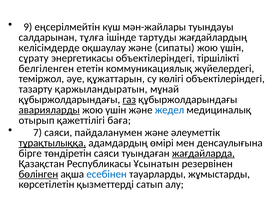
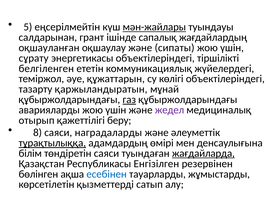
9: 9 -> 5 (28, 27)
мән-жайлары underline: none -> present (154, 27)
тұлға: тұлға -> грант (92, 37)
тартуды: тартуды -> сапалық (158, 37)
келiсiмдерде: келiсiмдерде -> оқшауланған (49, 48)
аварияларды underline: present -> none (49, 110)
жедел colour: blue -> purple (170, 110)
баға: баға -> беру (119, 120)
7: 7 -> 8 (38, 132)
пайдаланумен: пайдаланумен -> наградаларды (108, 132)
бірге: бірге -> білім (30, 153)
Ұсынатын: Ұсынатын -> Енгізілген (156, 163)
бөлінген underline: present -> none (38, 174)
